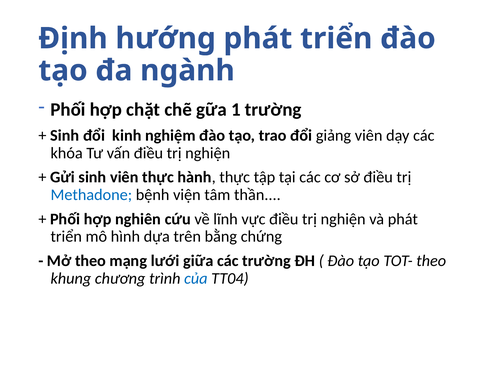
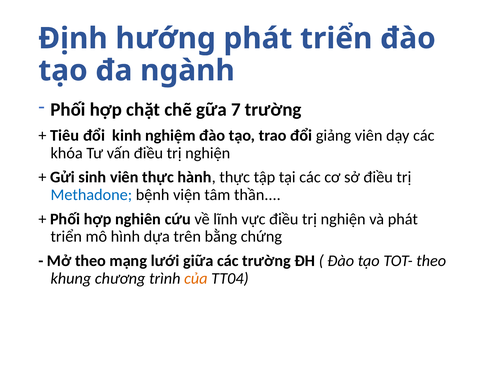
1: 1 -> 7 (236, 110)
Sinh: Sinh -> Tiêu (65, 136)
của colour: blue -> orange (196, 279)
